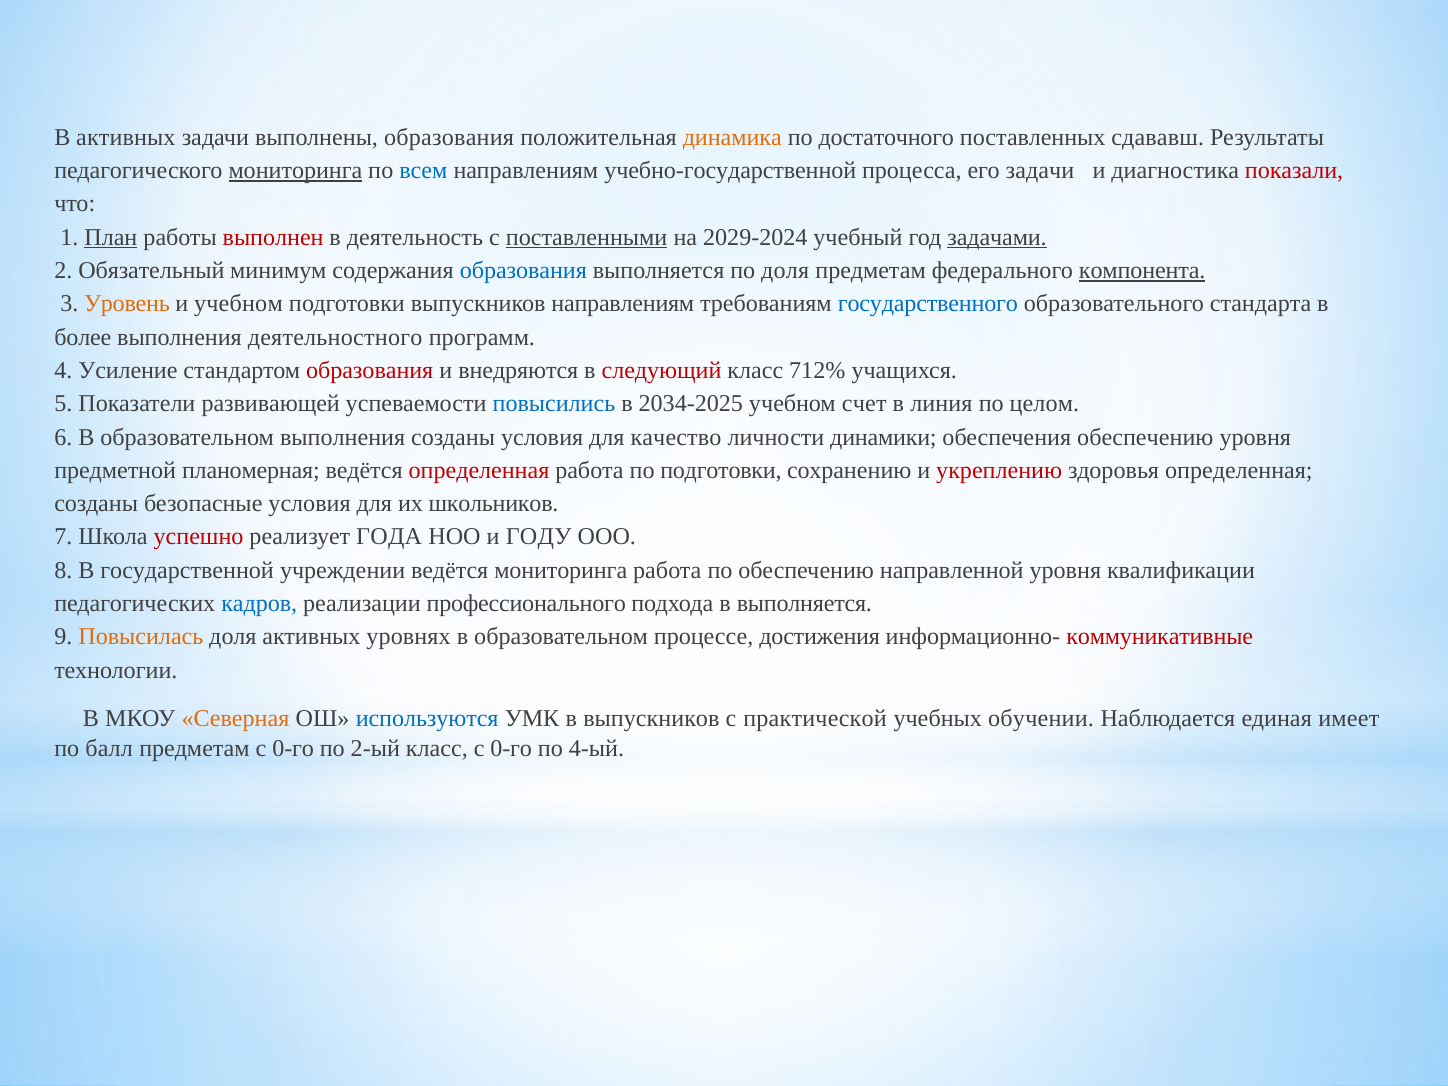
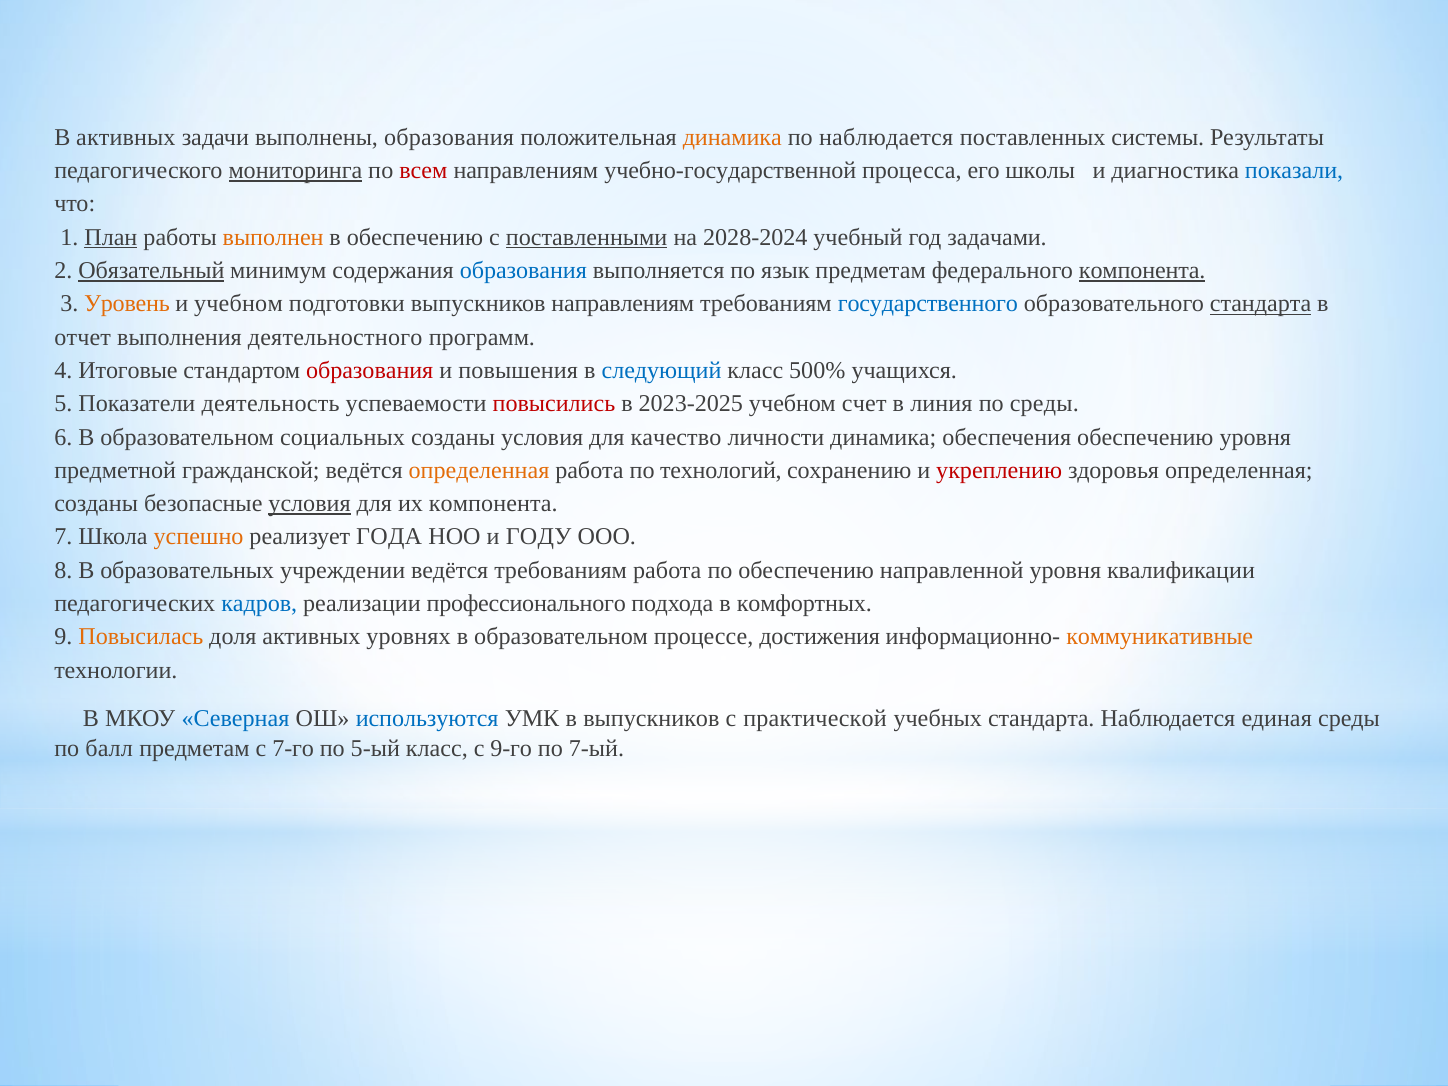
по достаточного: достаточного -> наблюдается (886, 137)
сдававш: сдававш -> системы (1158, 137)
всем colour: blue -> red (423, 171)
его задачи: задачи -> школы (1040, 171)
показали colour: red -> blue (1294, 171)
выполнен colour: red -> orange (273, 237)
в деятельность: деятельность -> обеспечению (415, 237)
2029-2024: 2029-2024 -> 2028-2024 (755, 237)
задачами underline: present -> none (997, 237)
Обязательный underline: none -> present (151, 271)
по доля: доля -> язык (785, 271)
стандарта underline: none -> present (1261, 304)
более: более -> отчет (83, 337)
Усиление: Усиление -> Итоговые (128, 370)
внедряются: внедряются -> повышения (518, 370)
следующий colour: red -> blue (662, 370)
712%: 712% -> 500% (817, 370)
развивающей: развивающей -> деятельность (271, 404)
повысились colour: blue -> red (554, 404)
2034-2025: 2034-2025 -> 2023-2025 (691, 404)
по целом: целом -> среды (1044, 404)
образовательном выполнения: выполнения -> социальных (343, 437)
личности динамики: динамики -> динамика (883, 437)
планомерная: планомерная -> гражданской (251, 470)
определенная colour: red -> orange (479, 470)
по подготовки: подготовки -> технологий (721, 470)
условия underline: none -> present (310, 504)
их школьников: школьников -> компонента (493, 504)
успешно colour: red -> orange (199, 537)
государственной: государственной -> образовательных (187, 570)
ведётся мониторинга: мониторинга -> требованиям (561, 570)
в выполняется: выполняется -> комфортных (804, 604)
коммуникативные colour: red -> orange (1160, 637)
Северная colour: orange -> blue (236, 719)
учебных обучении: обучении -> стандарта (1041, 719)
единая имеет: имеет -> среды (1349, 719)
предметам с 0-го: 0-го -> 7-го (293, 748)
2-ый: 2-ый -> 5-ый (375, 748)
класс с 0-го: 0-го -> 9-го (511, 748)
4-ый: 4-ый -> 7-ый (597, 748)
